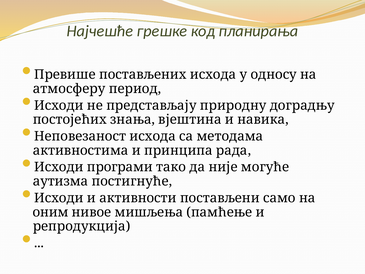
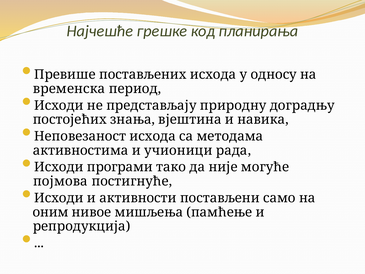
атмосферу: атмосферу -> временска (69, 89)
принципа: принципа -> учионици (178, 150)
аутизма: аутизма -> појмова (60, 181)
